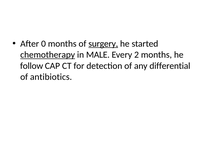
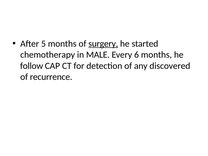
0: 0 -> 5 (43, 44)
chemotherapy underline: present -> none (48, 55)
2: 2 -> 6 (137, 55)
differential: differential -> discovered (170, 66)
antibiotics: antibiotics -> recurrence (51, 77)
